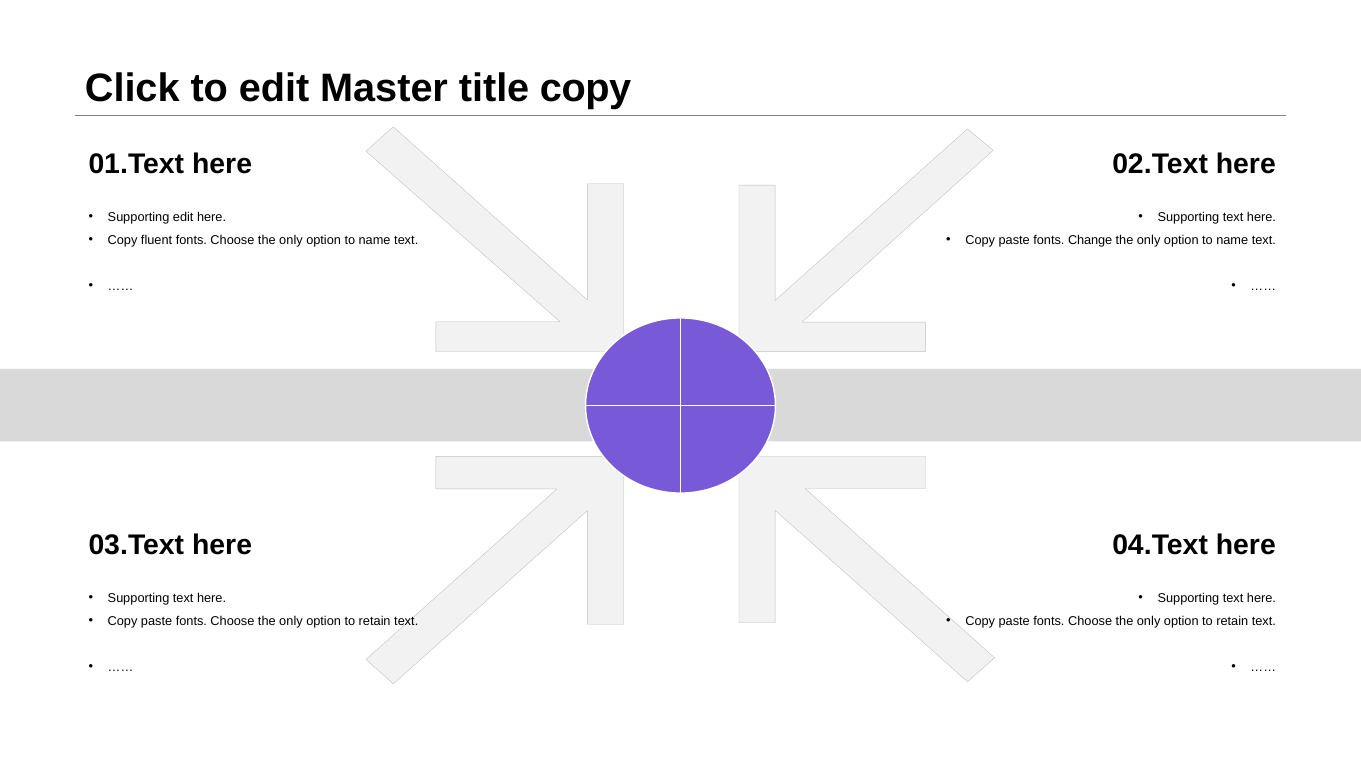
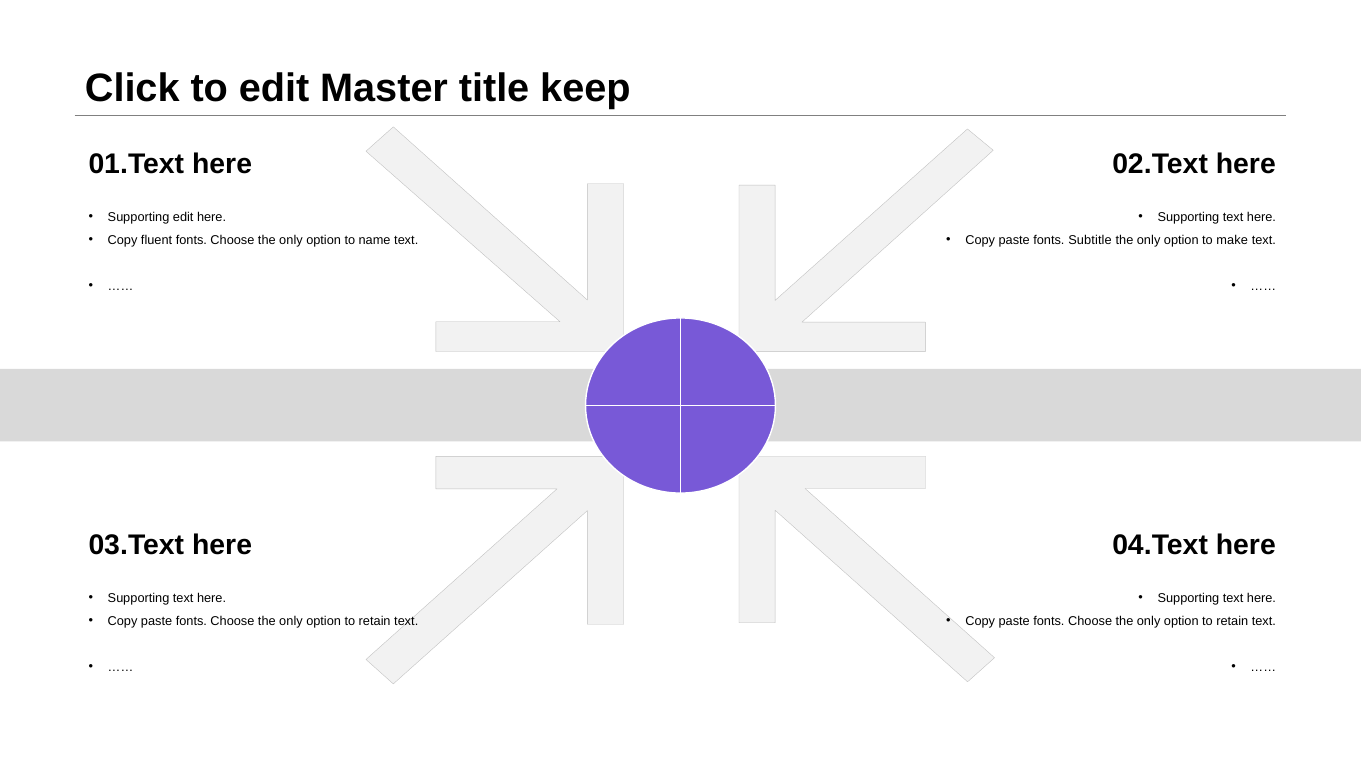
title copy: copy -> keep (585, 88)
Change: Change -> Subtitle (1090, 240)
name: name -> make (1232, 240)
